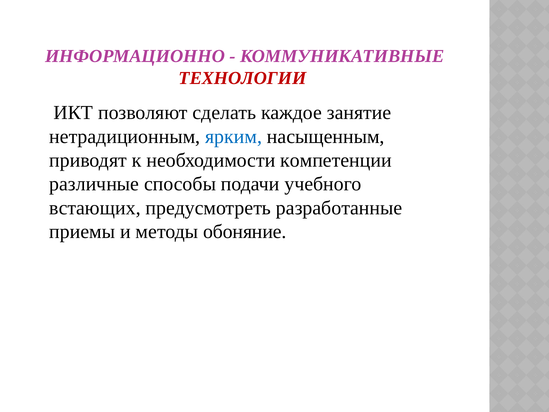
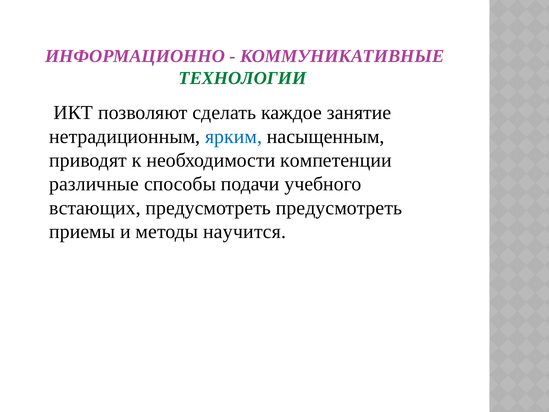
ТЕХНОЛОГИИ colour: red -> green (242, 78)
предусмотреть разработанные: разработанные -> предусмотреть (339, 208)
обоняние: обоняние -> научится (245, 231)
